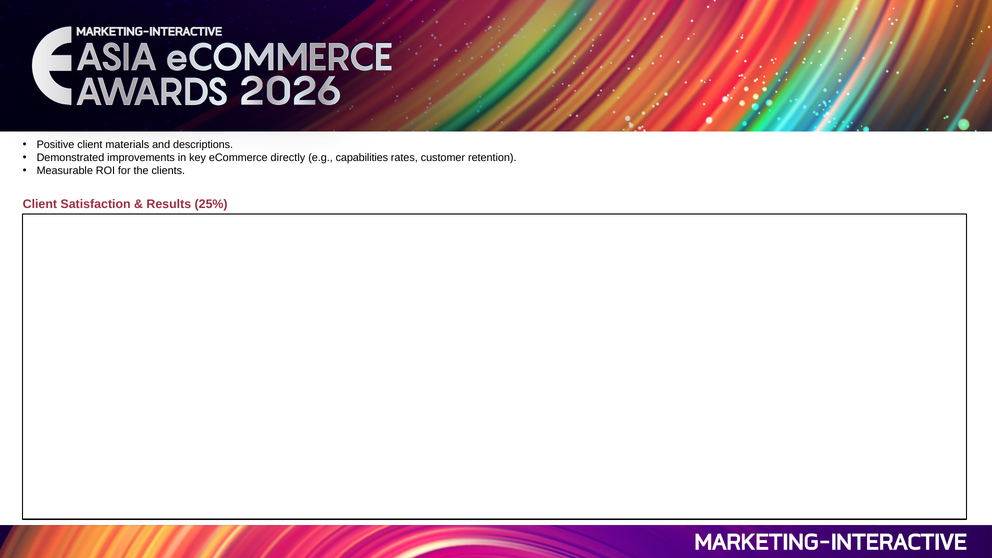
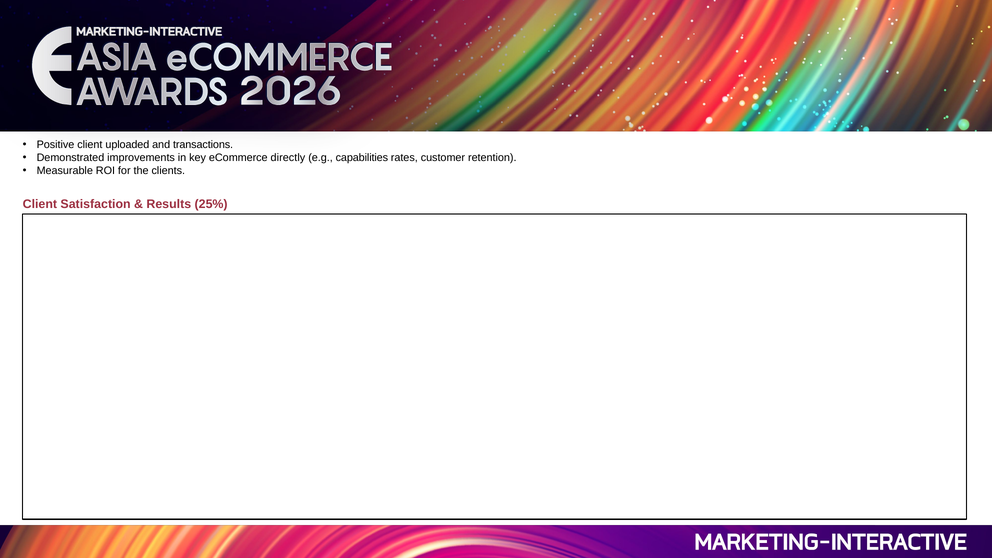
materials: materials -> uploaded (127, 145)
descriptions: descriptions -> transactions (203, 145)
